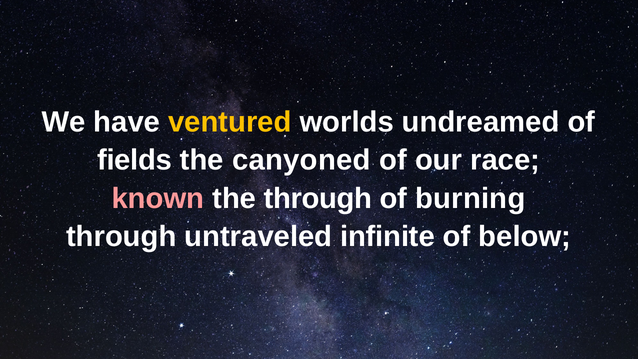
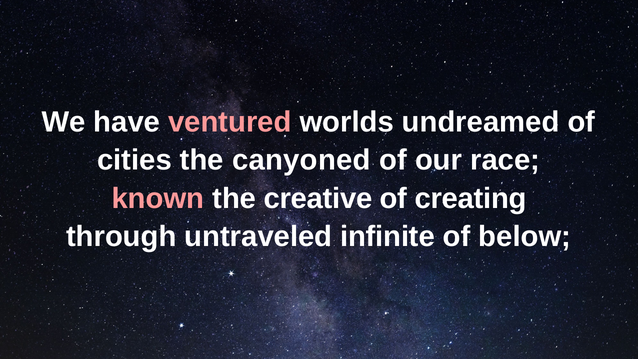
ventured colour: yellow -> pink (230, 122)
fields: fields -> cities (134, 160)
the through: through -> creative (318, 198)
burning: burning -> creating (471, 198)
